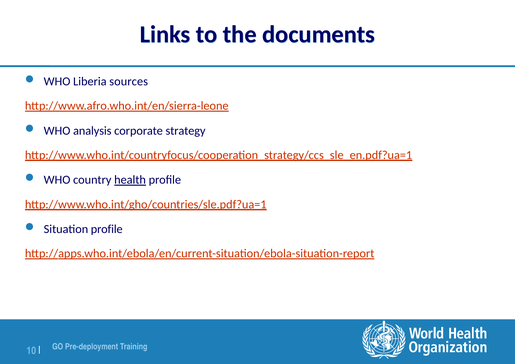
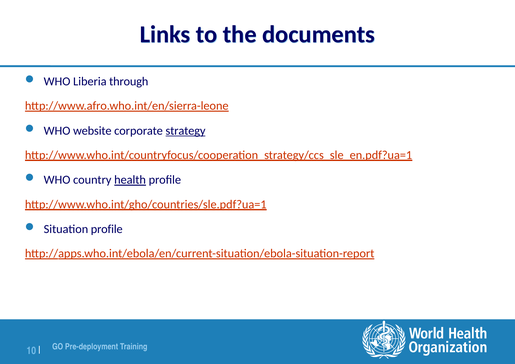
sources: sources -> through (129, 82)
analysis: analysis -> website (92, 131)
strategy underline: none -> present (186, 131)
